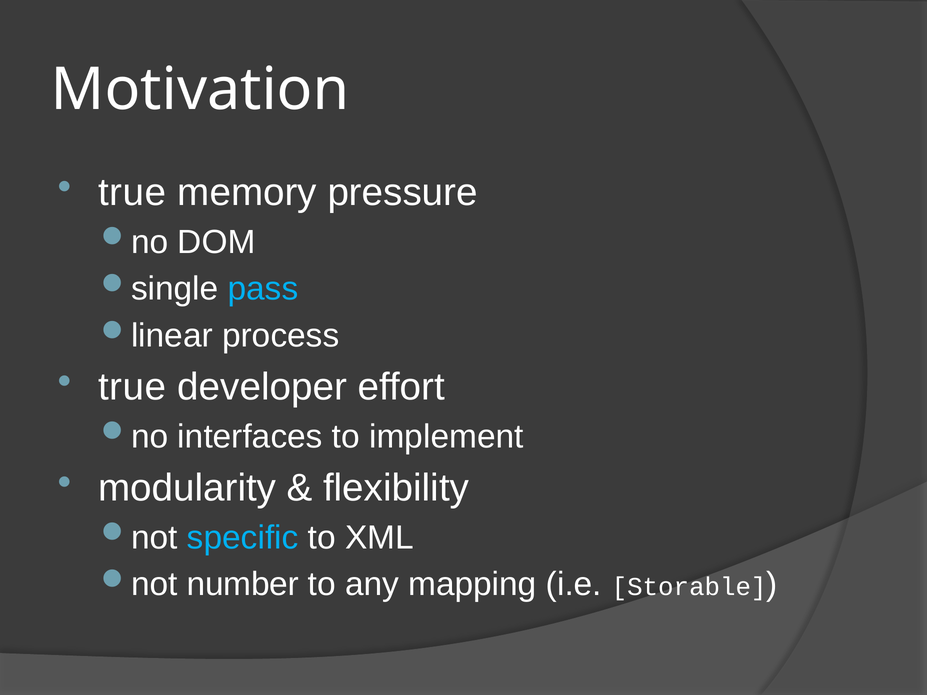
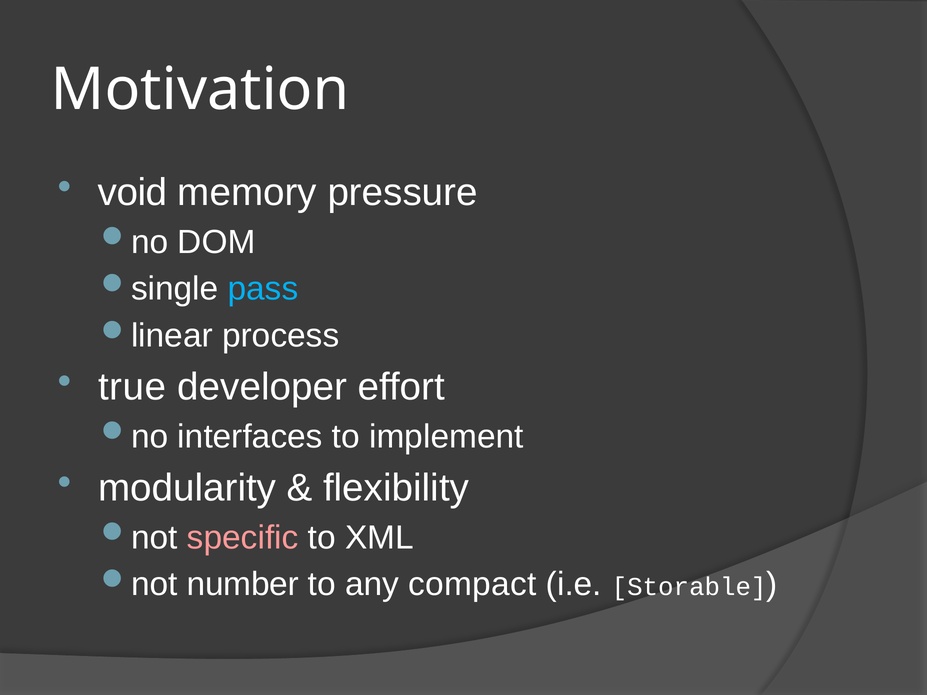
true: true -> void (133, 193)
specific colour: light blue -> pink (243, 538)
mapping: mapping -> compact (472, 585)
